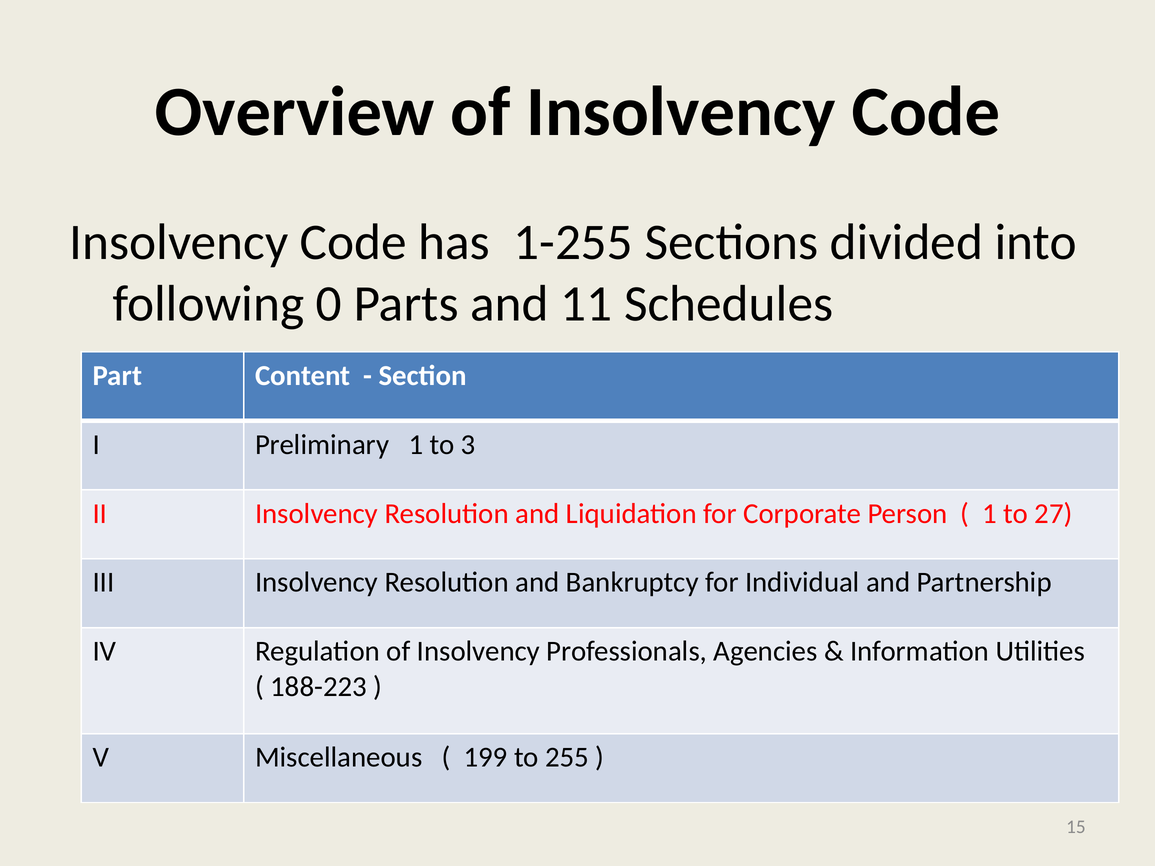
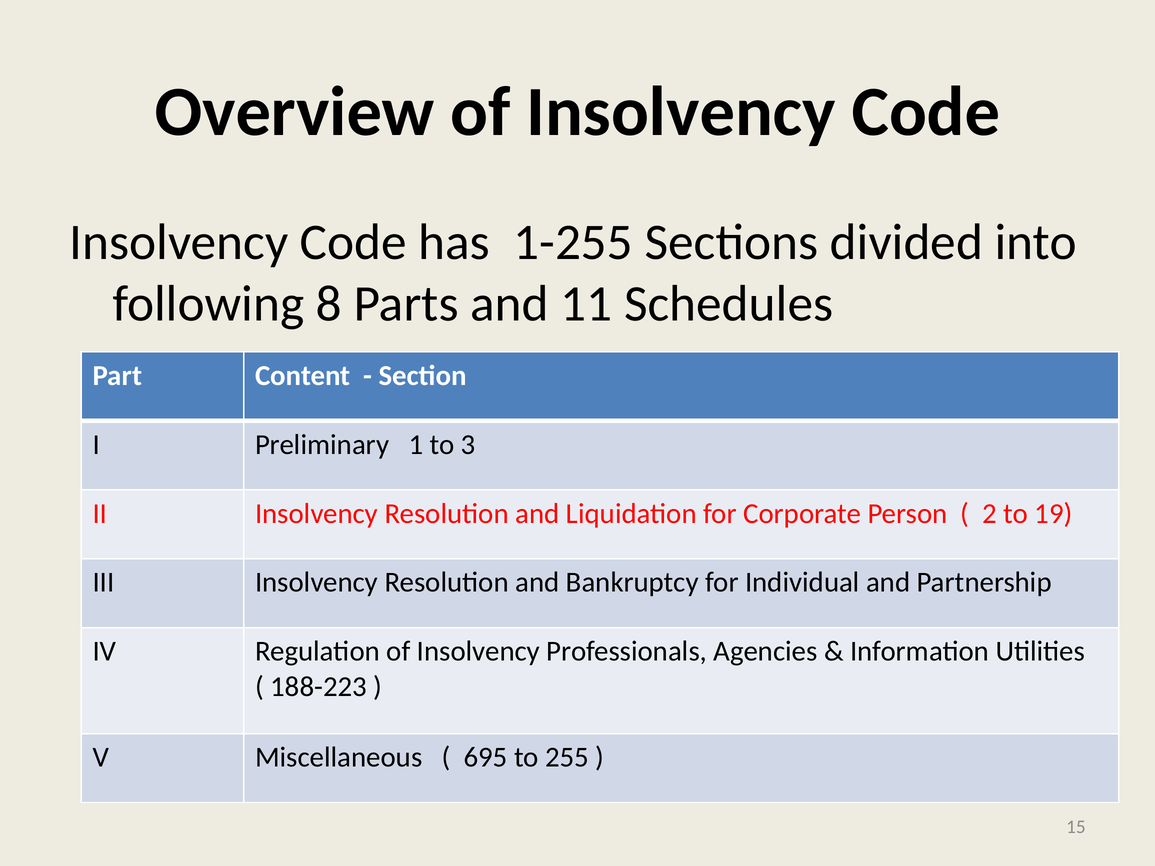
0: 0 -> 8 (329, 304)
1: 1 -> 2 (989, 514)
27: 27 -> 19 (1053, 514)
199: 199 -> 695 (486, 758)
